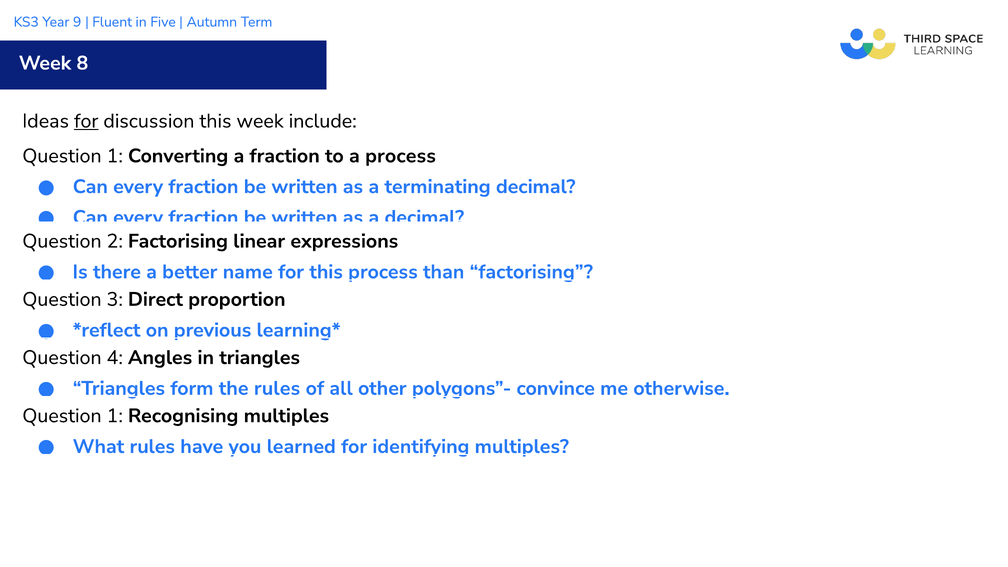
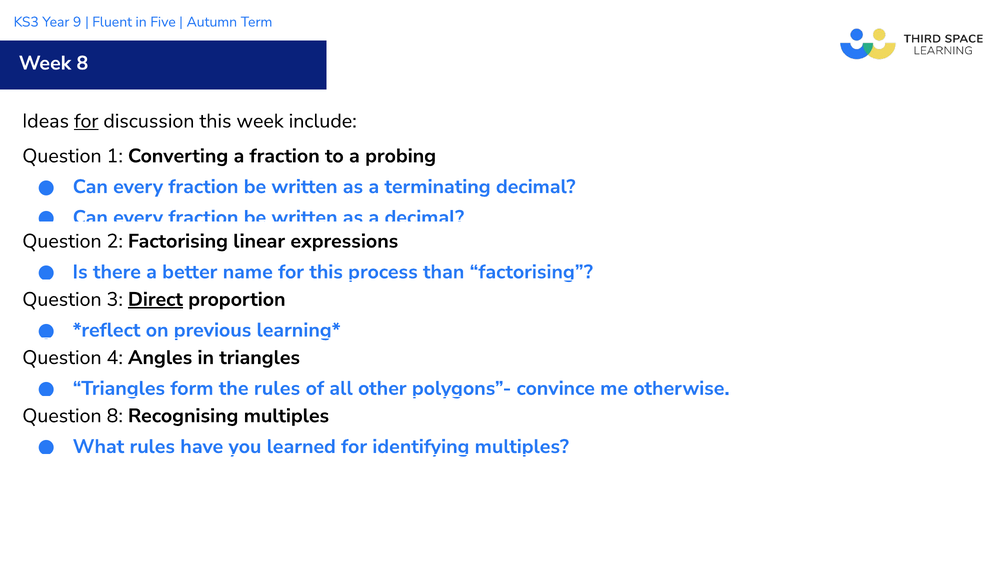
a process: process -> probing (401, 156)
Direct underline: none -> present (155, 299)
1: 1 -> 8 (115, 416)
